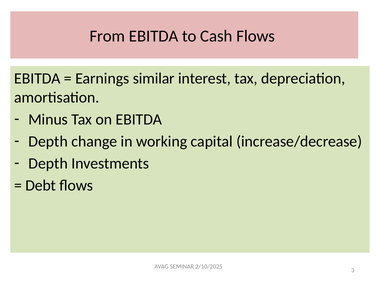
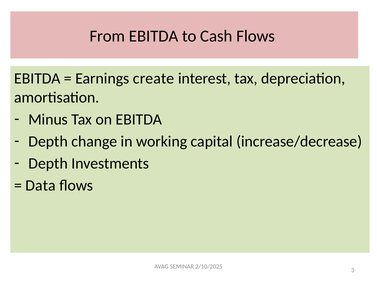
similar: similar -> create (154, 78)
Debt: Debt -> Data (41, 185)
